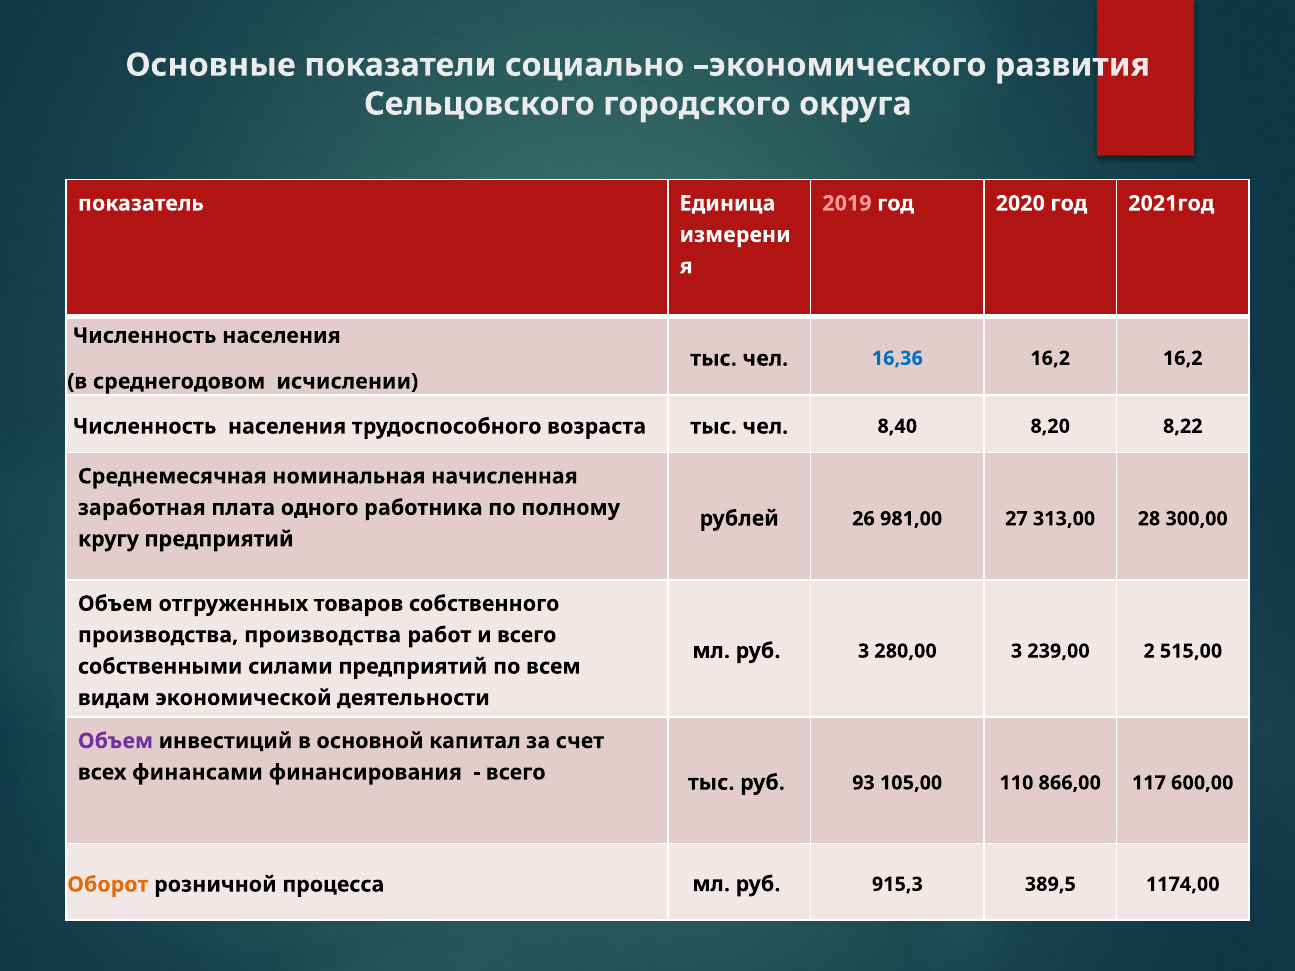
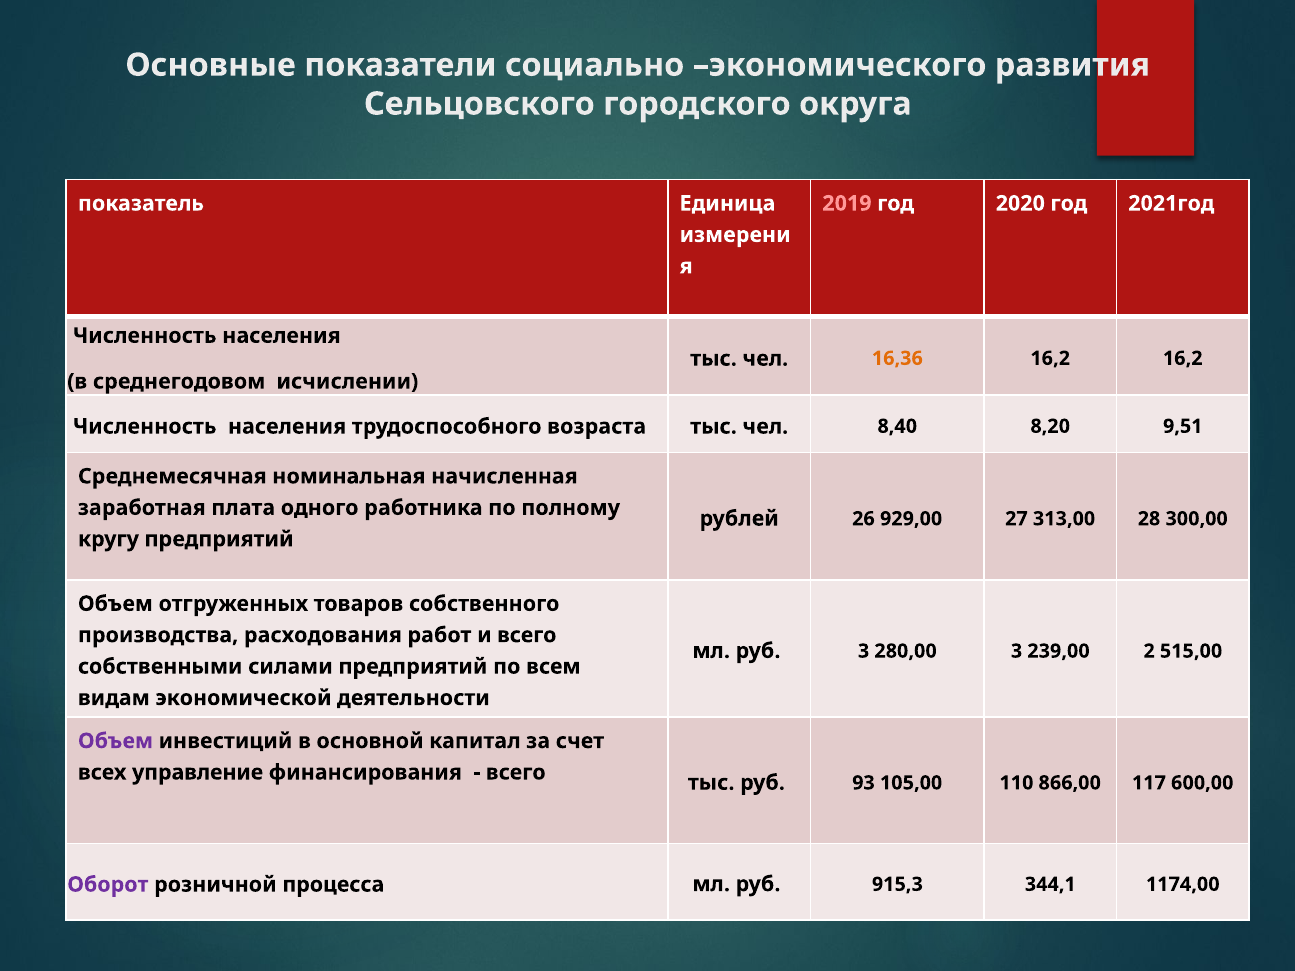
16,36 colour: blue -> orange (897, 358)
8,22: 8,22 -> 9,51 (1183, 426)
981,00: 981,00 -> 929,00 (911, 519)
производства производства: производства -> расходования (323, 635)
финансами: финансами -> управление (198, 773)
Оборот colour: orange -> purple (108, 885)
389,5: 389,5 -> 344,1 (1050, 885)
